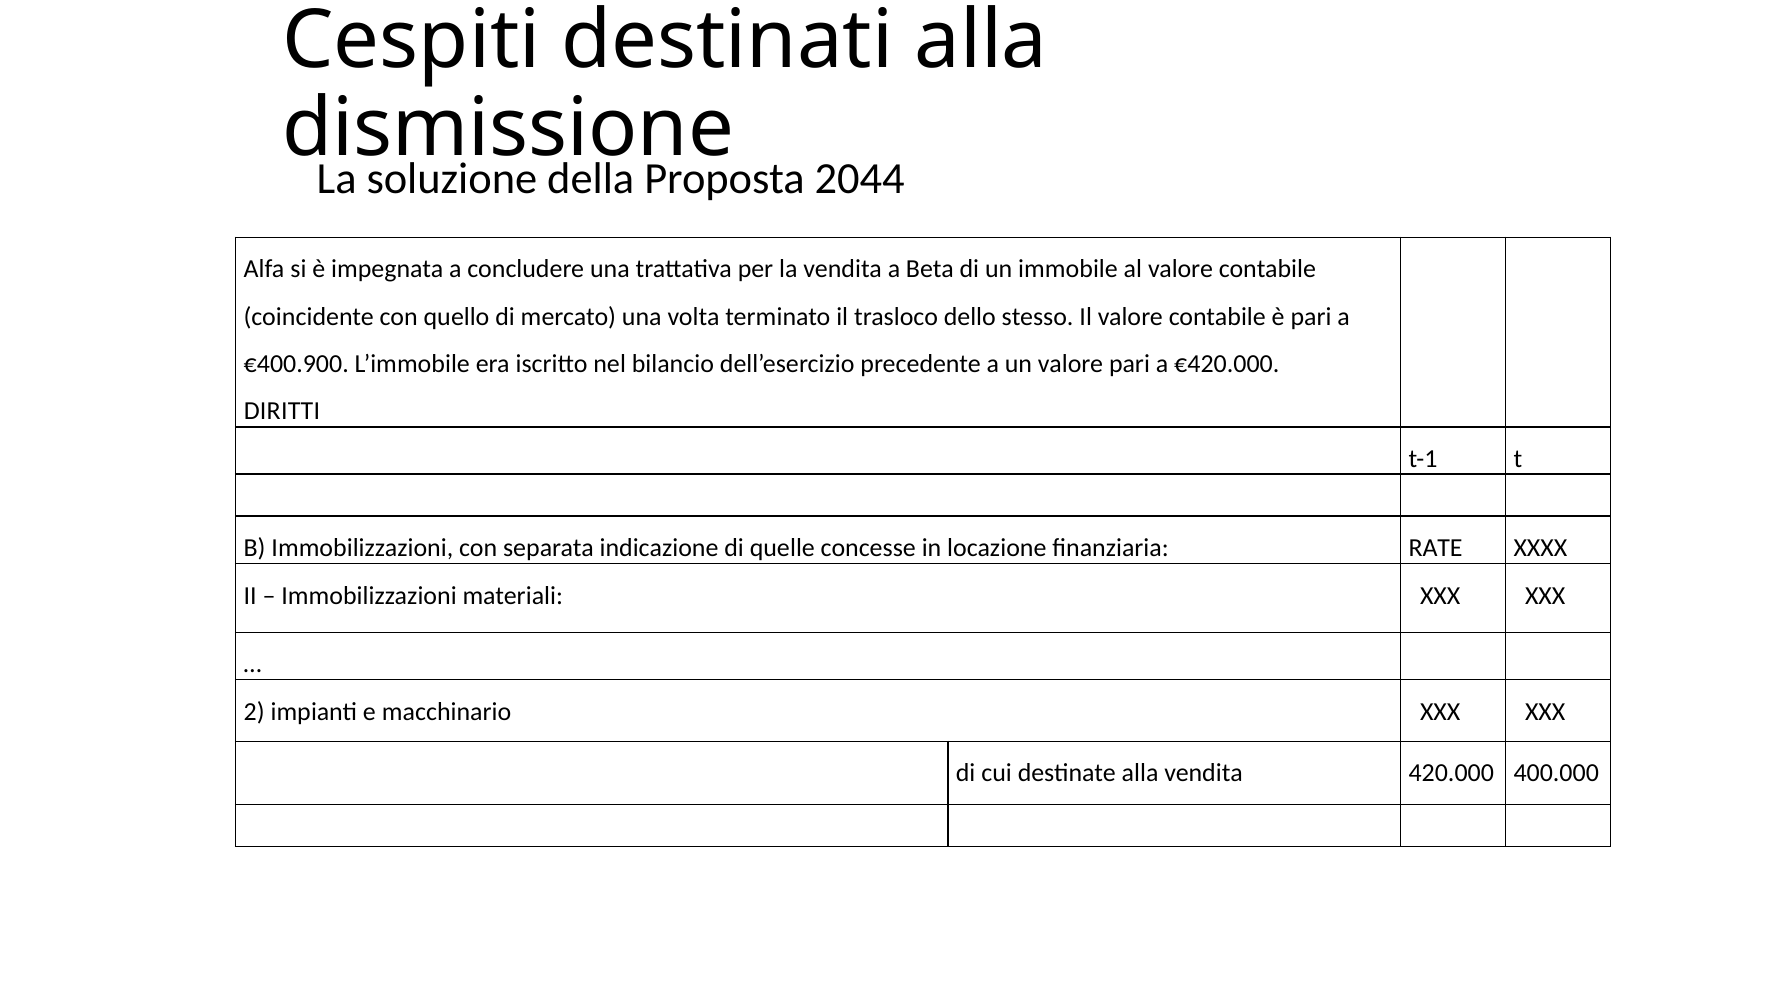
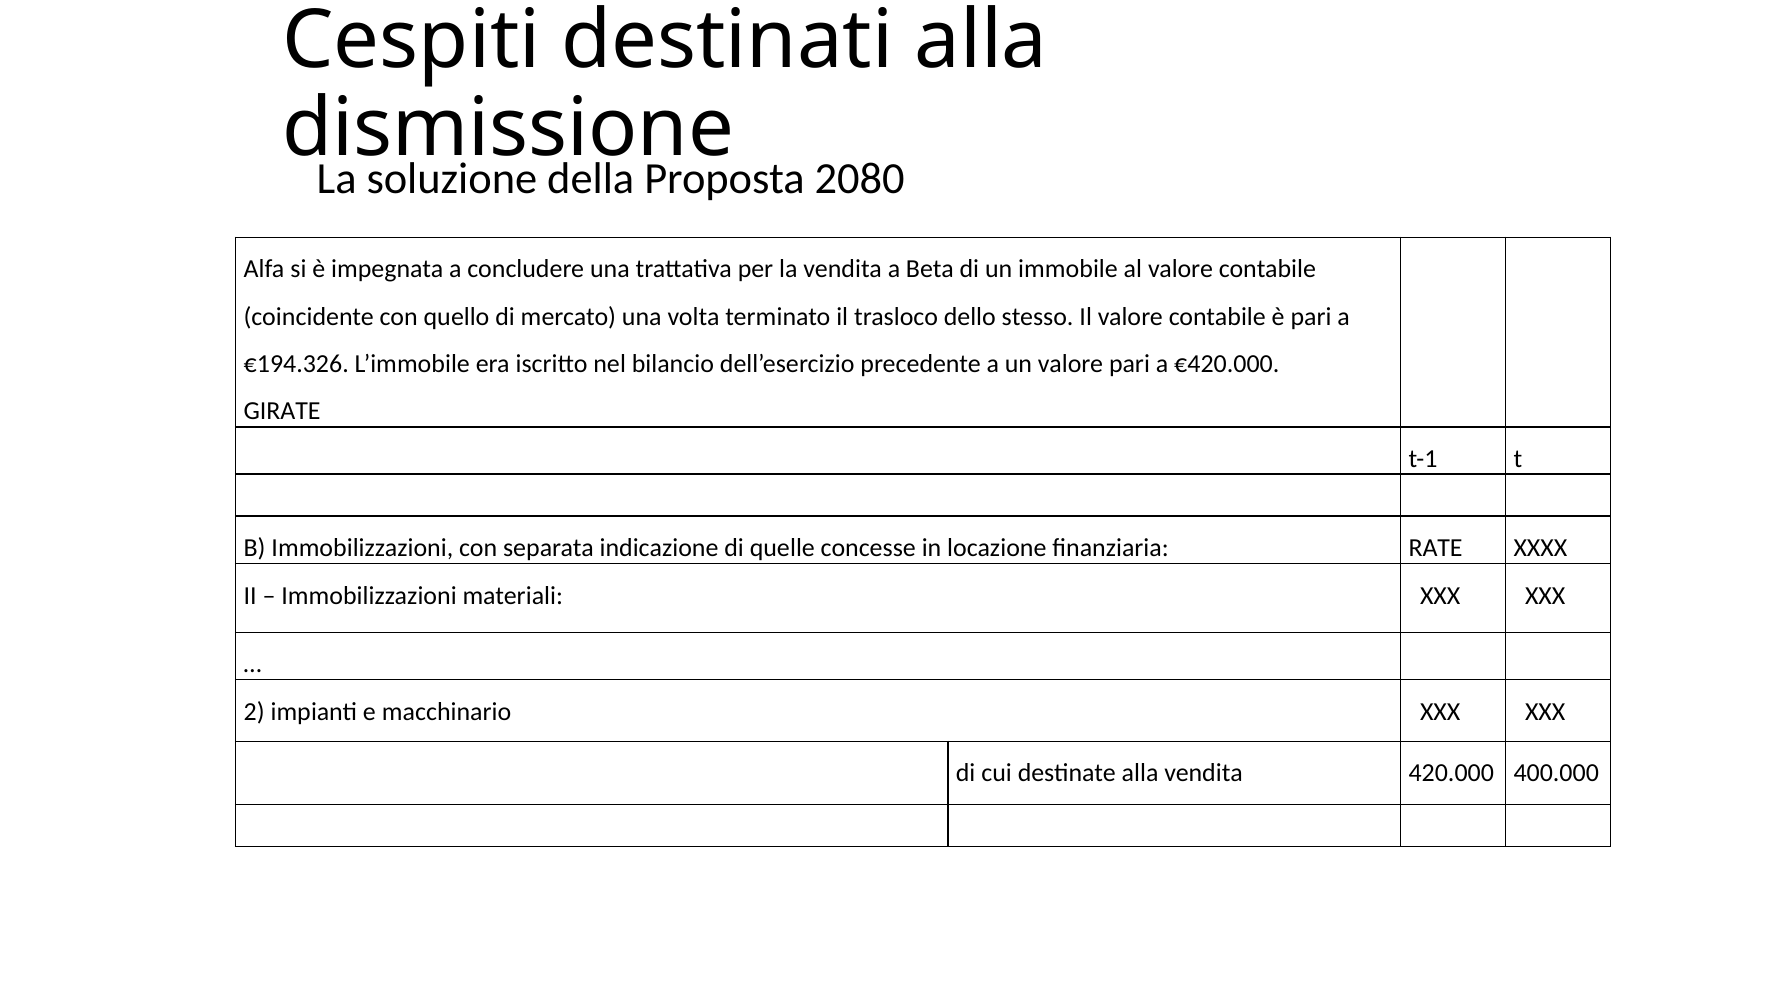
2044: 2044 -> 2080 (860, 179)
€400.900: €400.900 -> €194.326 (296, 364)
DIRITTI: DIRITTI -> GIRATE (282, 411)
